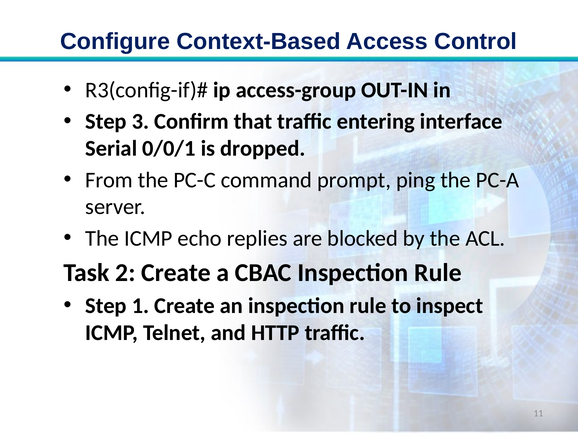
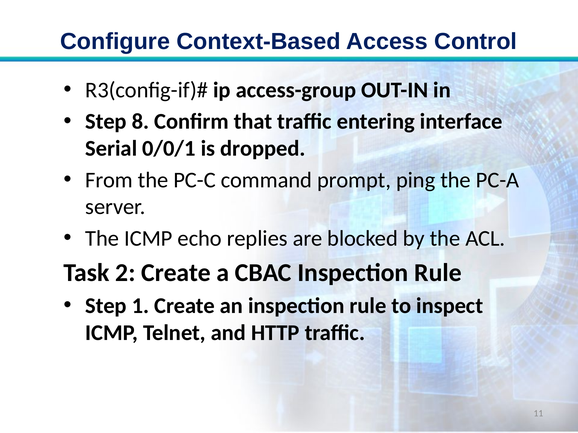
3: 3 -> 8 (140, 122)
